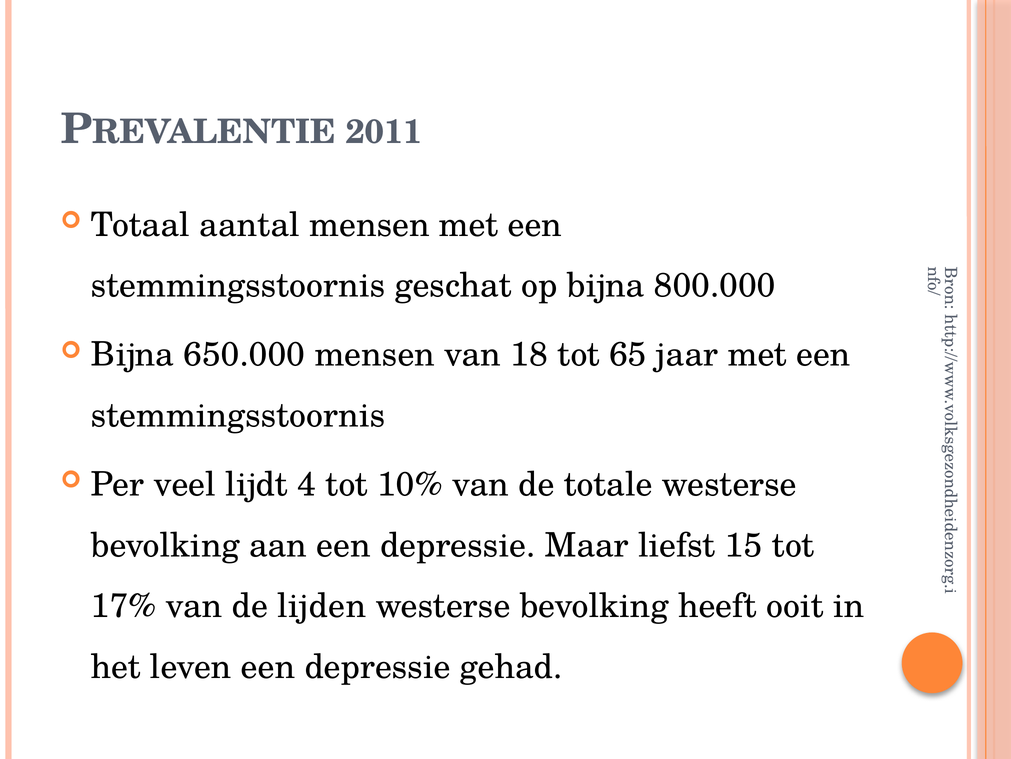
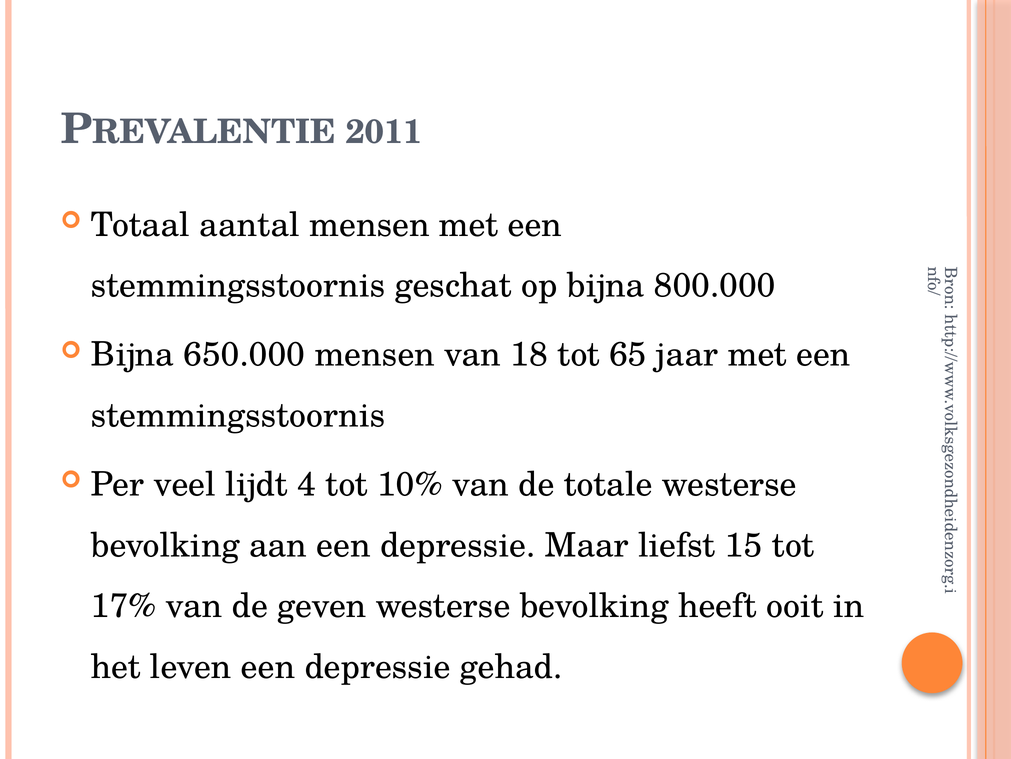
lijden: lijden -> geven (322, 606)
